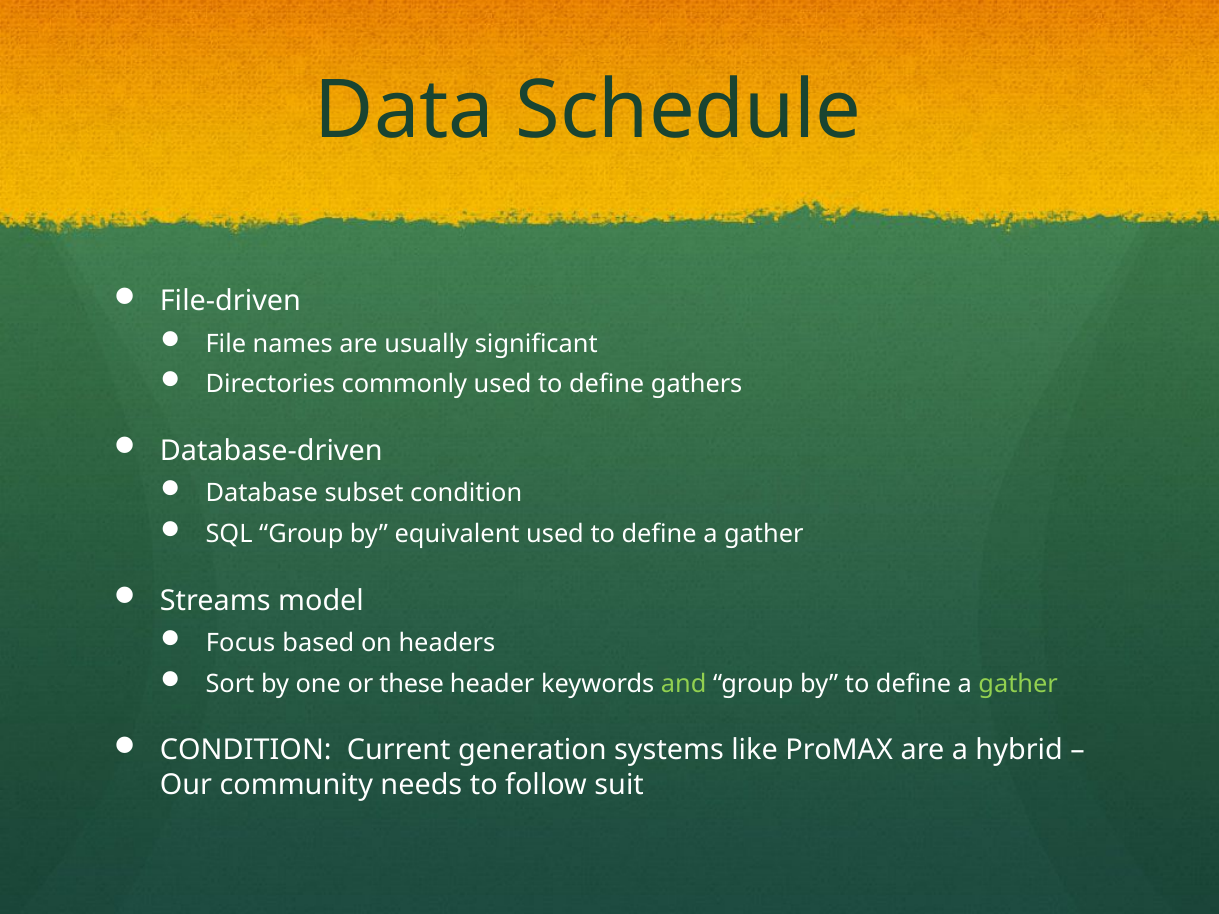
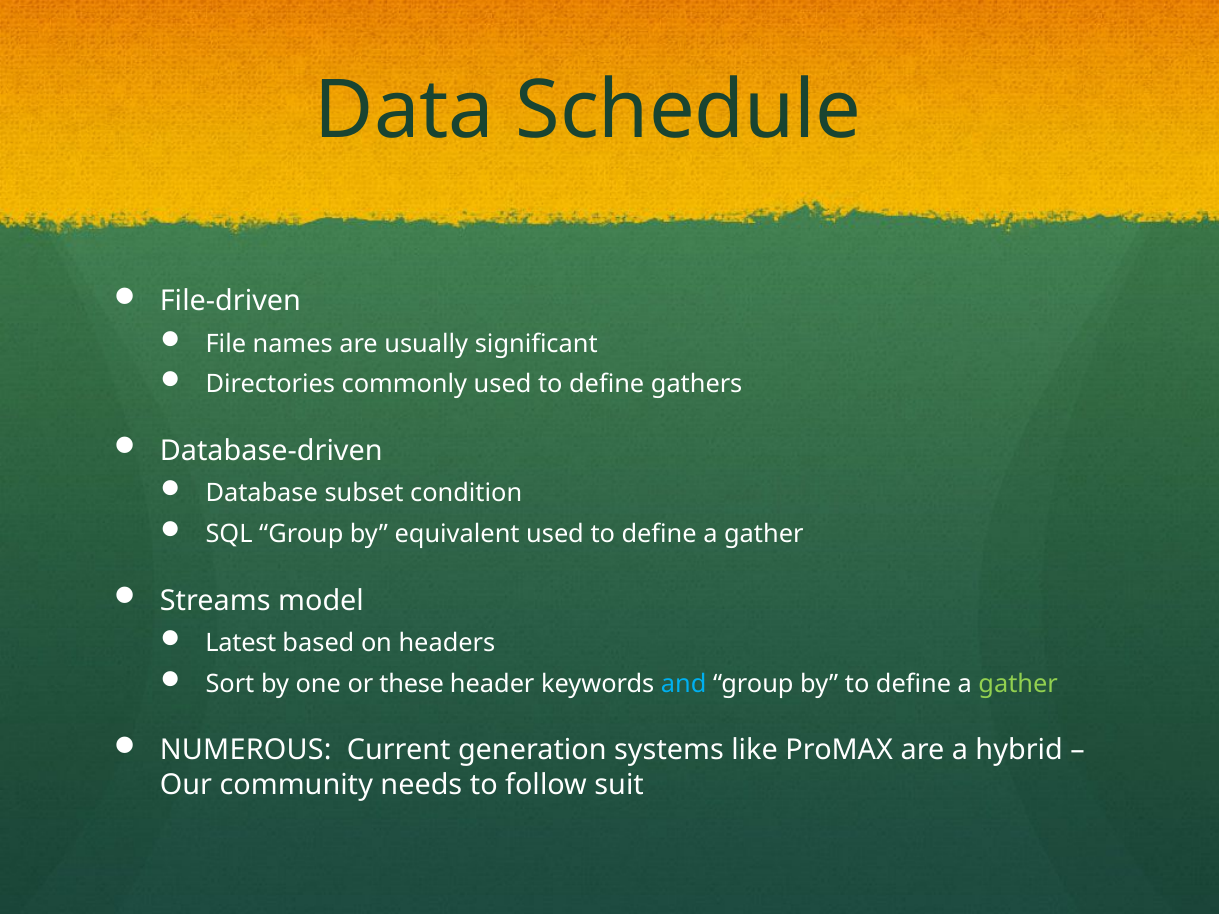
Focus: Focus -> Latest (241, 643)
and colour: light green -> light blue (684, 684)
CONDITION: CONDITION -> NUMEROUS (246, 751)
